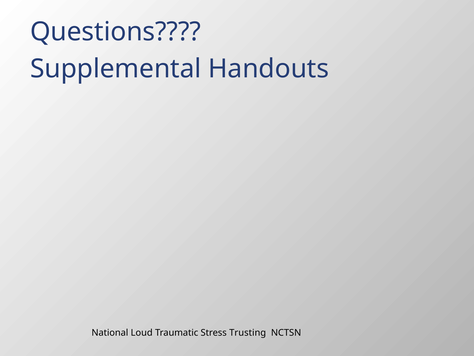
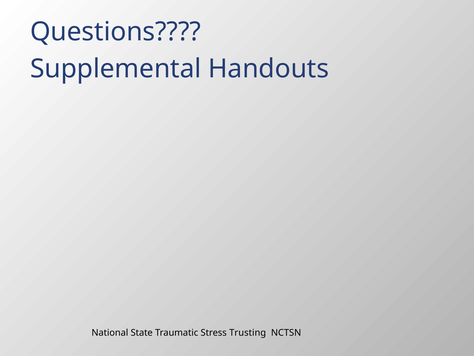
Loud: Loud -> State (142, 332)
